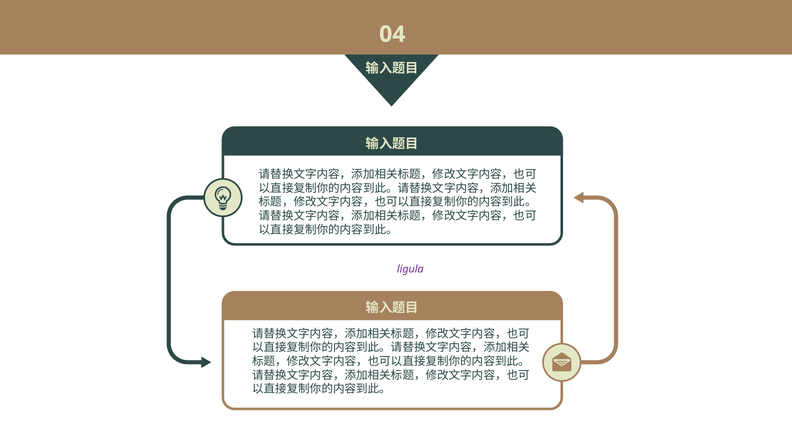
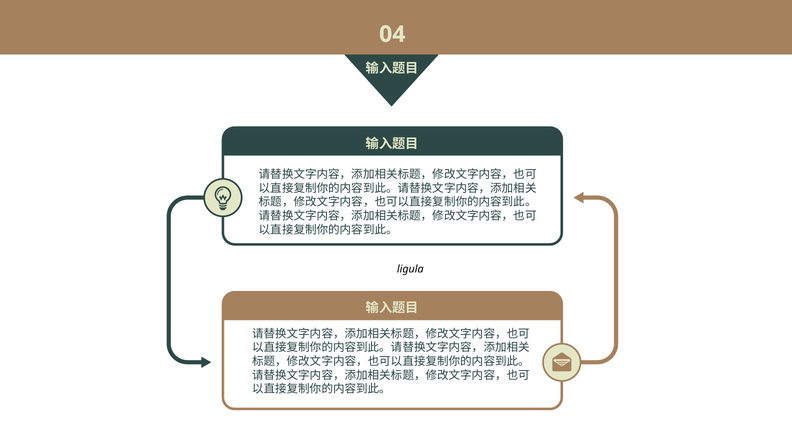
ligula colour: purple -> black (410, 269)
